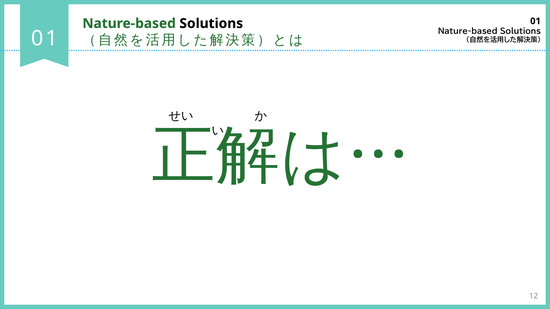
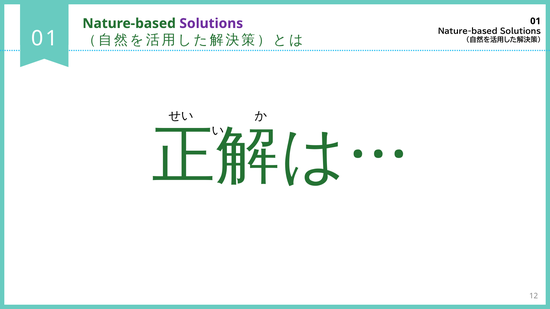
Solutions colour: black -> purple (211, 23)
